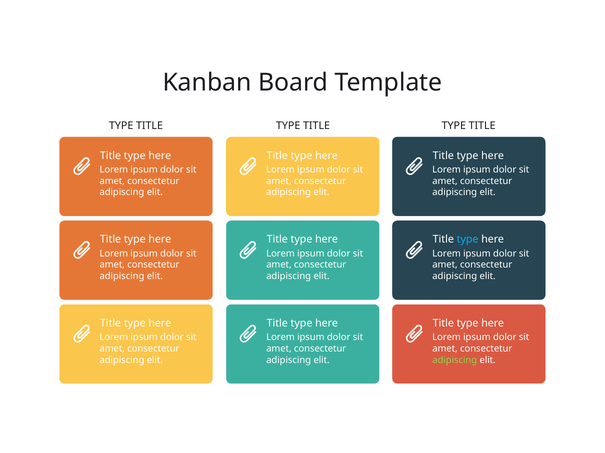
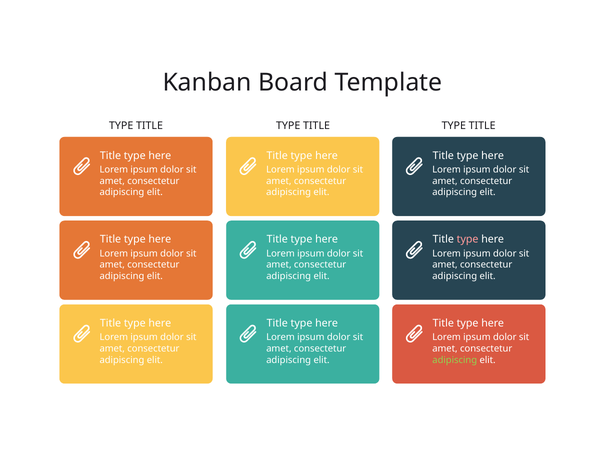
type colour: light blue -> pink (468, 240)
